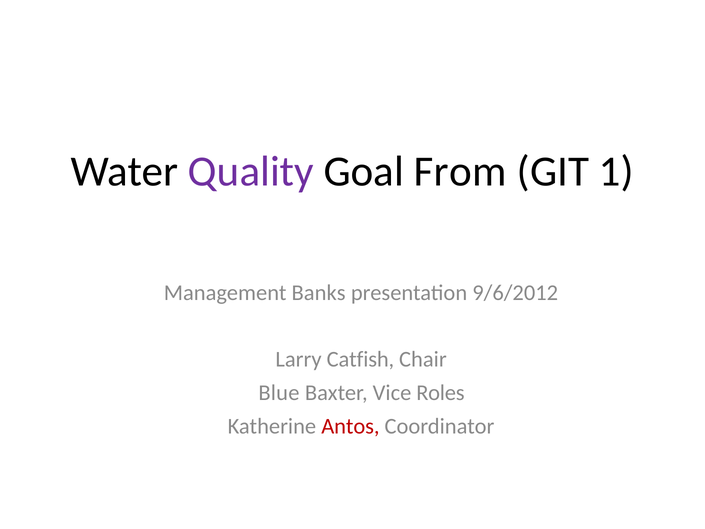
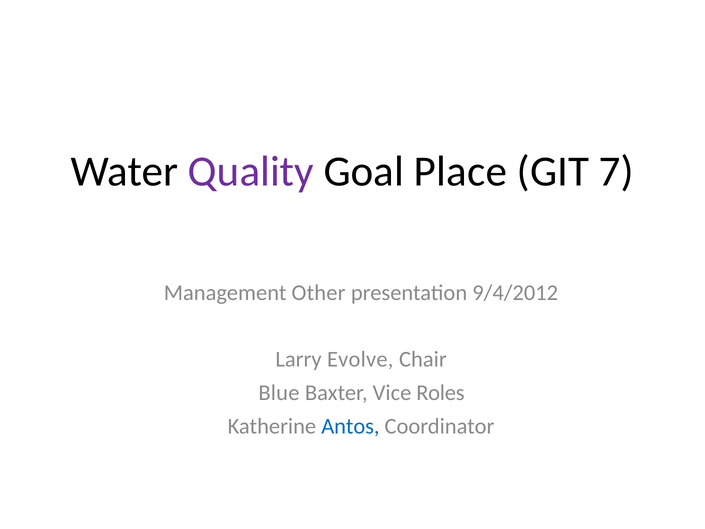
From: From -> Place (460, 171)
1: 1 -> 7 (616, 171)
Banks: Banks -> Other (319, 293)
9/6/2012: 9/6/2012 -> 9/4/2012 (515, 293)
Catfish: Catfish -> Evolve (360, 359)
Antos colour: red -> blue (350, 426)
